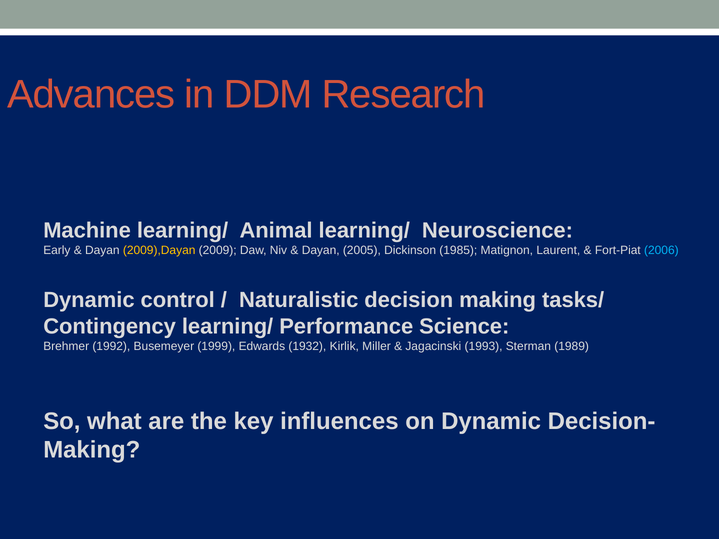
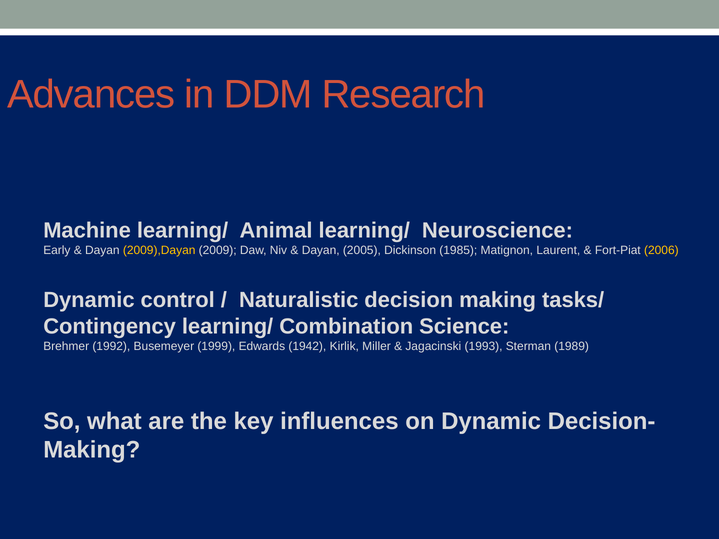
2006 colour: light blue -> yellow (661, 251)
Performance: Performance -> Combination (346, 327)
1932: 1932 -> 1942 (307, 346)
